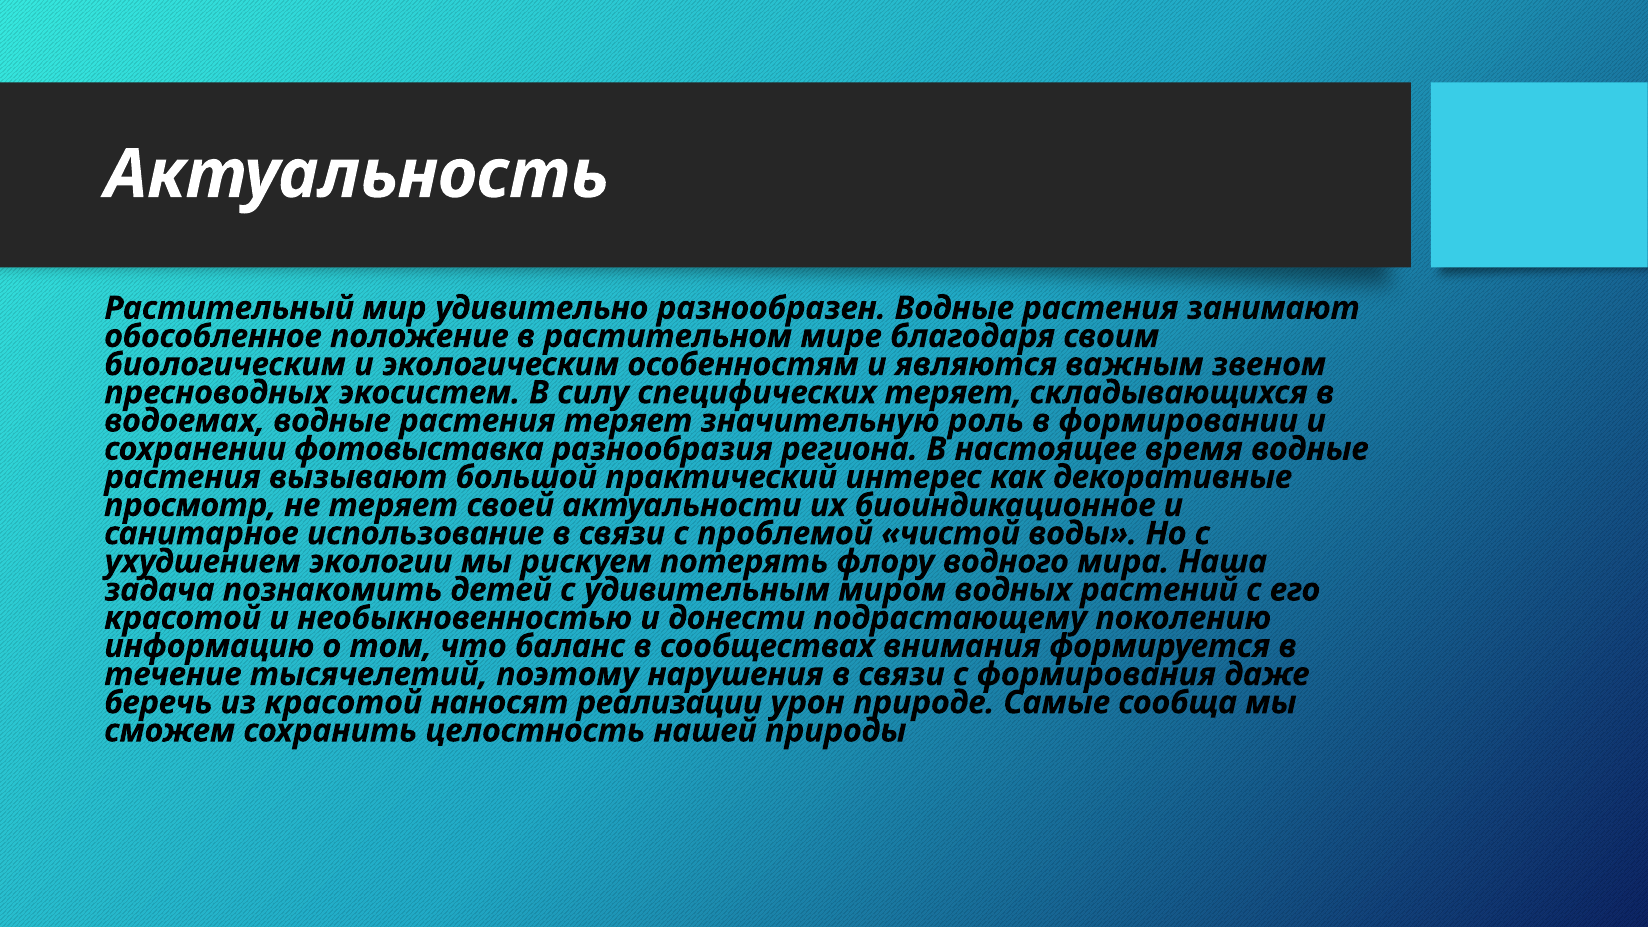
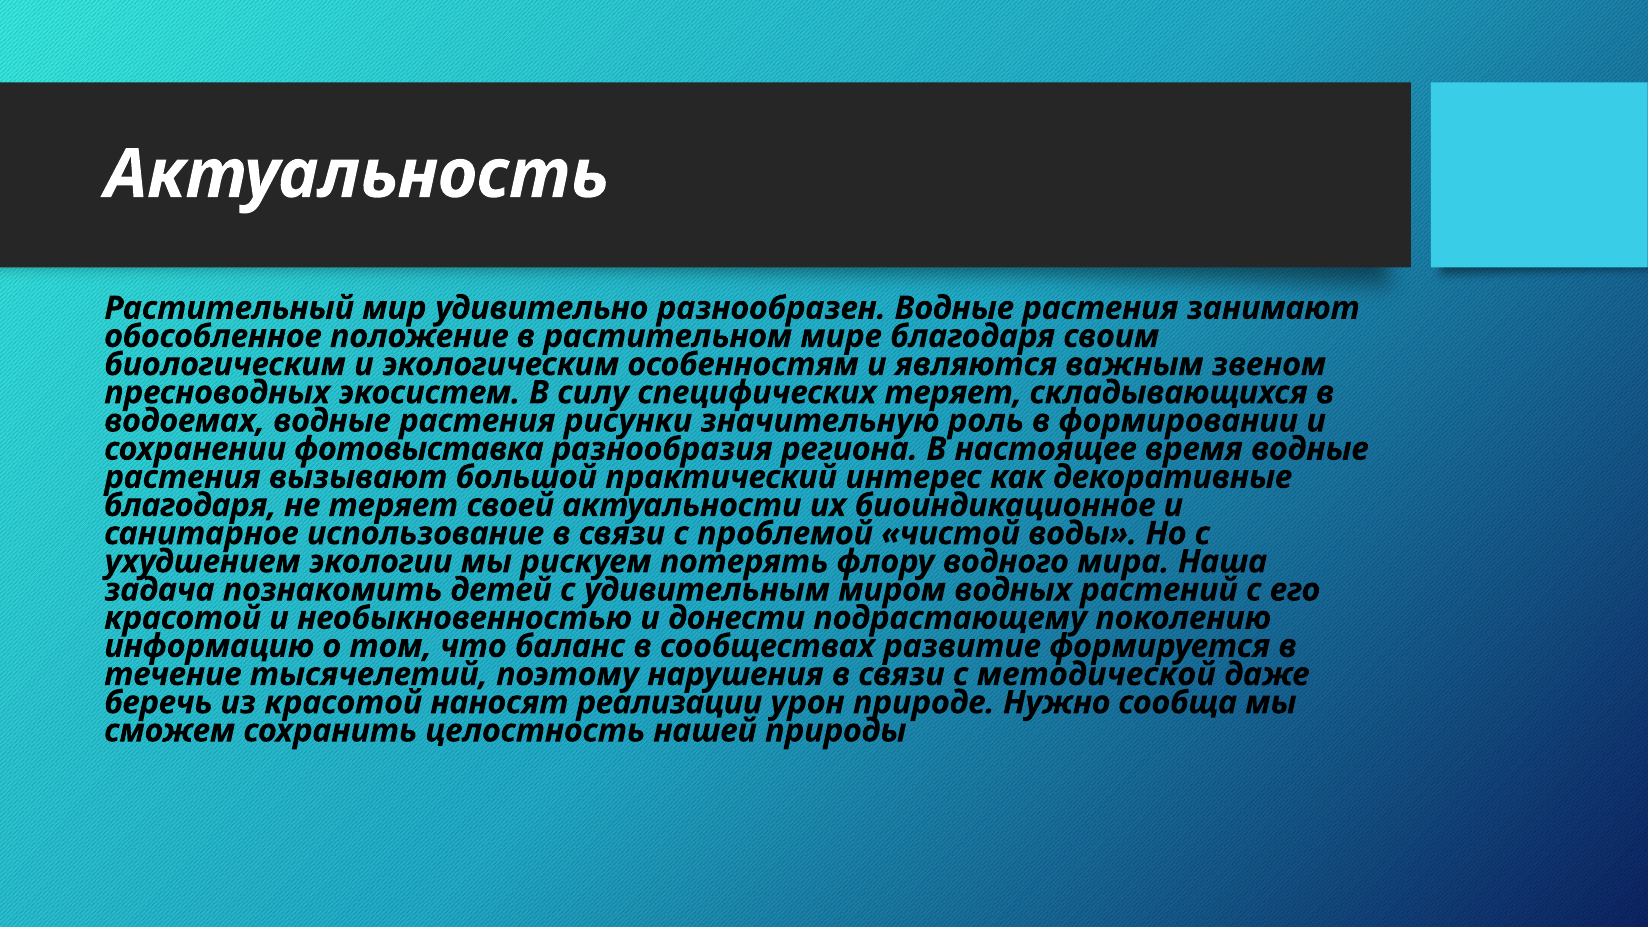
растения теряет: теряет -> рисунки (628, 421)
просмотр: просмотр -> благодаря (190, 505)
внимания: внимания -> развитие (962, 646)
формирования: формирования -> методической (1096, 674)
Самые: Самые -> Нужно (1057, 703)
